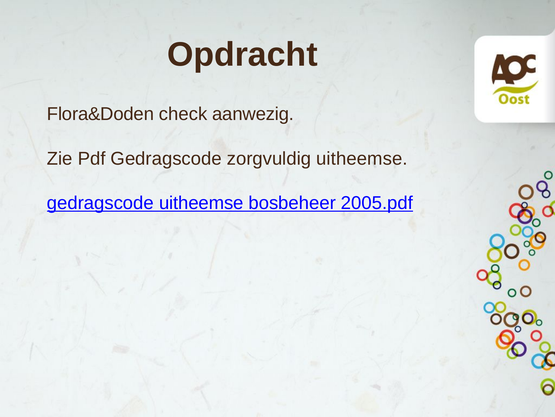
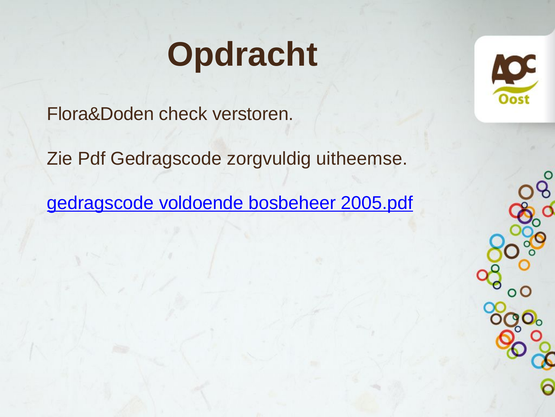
aanwezig: aanwezig -> verstoren (253, 114)
gedragscode uitheemse: uitheemse -> voldoende (201, 203)
